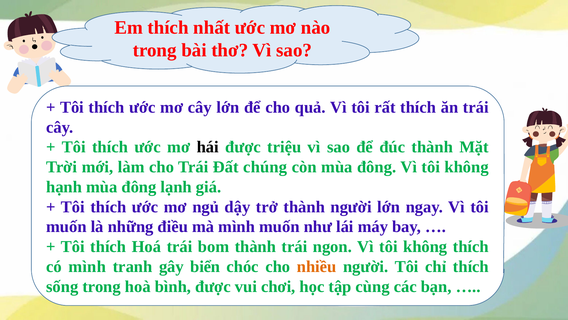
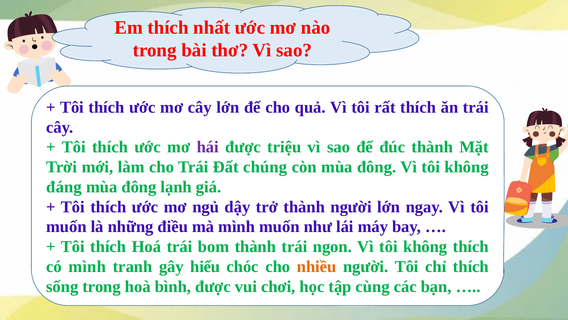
hái colour: black -> purple (208, 147)
hạnh: hạnh -> đáng (64, 187)
biển: biển -> hiểu (205, 266)
